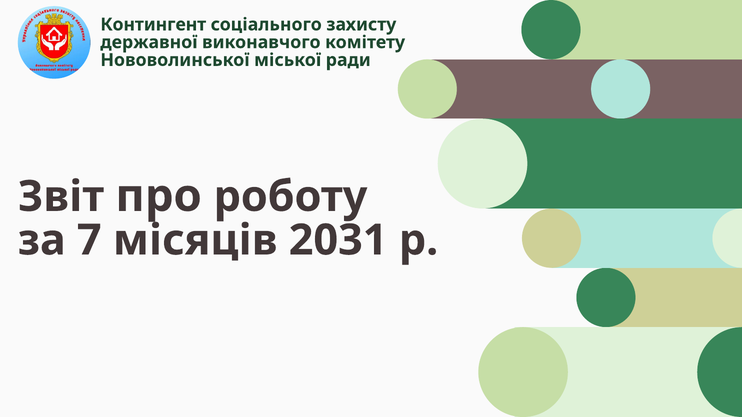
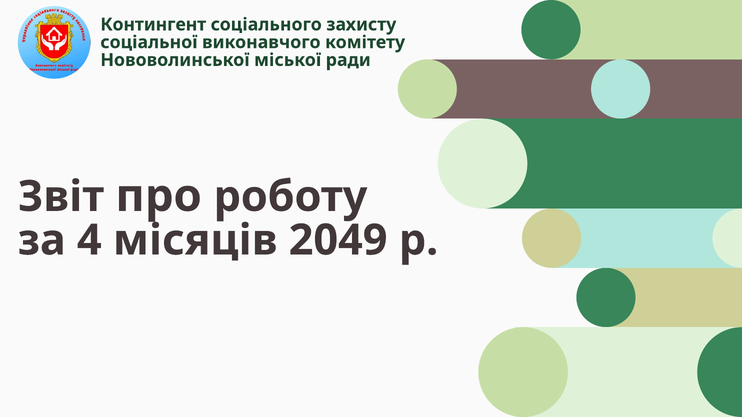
державної: державної -> соціальної (149, 42)
7: 7 -> 4 (89, 240)
2031: 2031 -> 2049 (338, 240)
